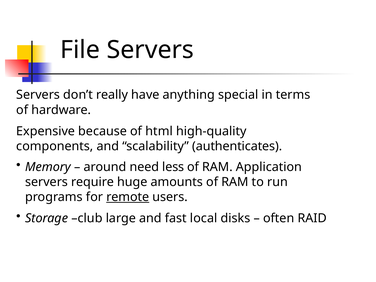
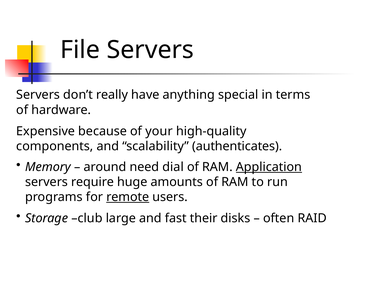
html: html -> your (159, 131)
less: less -> dial (173, 167)
Application underline: none -> present (269, 167)
local: local -> their (204, 218)
